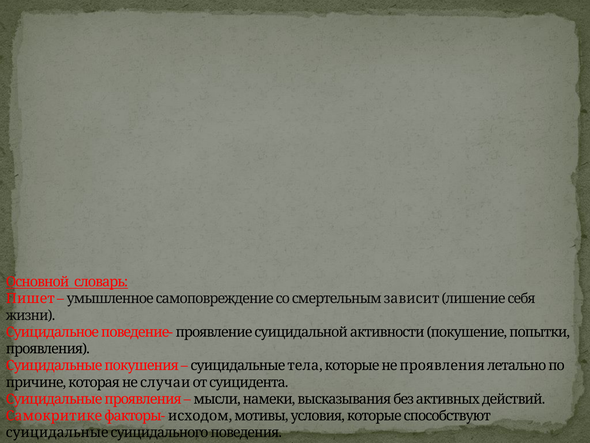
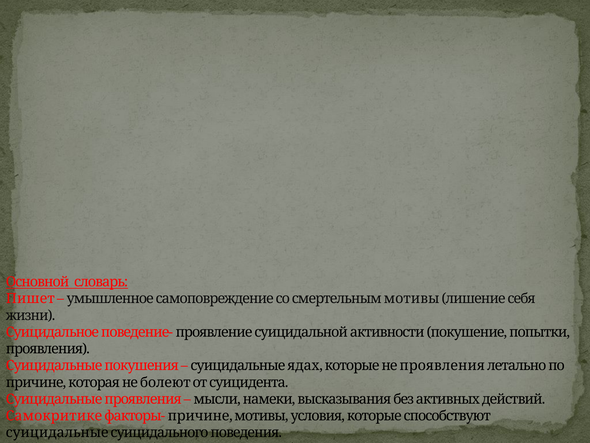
смертельным зависит: зависит -> мотивы (412, 298)
тела: тела -> ядах (305, 365)
случаи: случаи -> болеют (165, 382)
факторы- исходом: исходом -> причине (200, 415)
